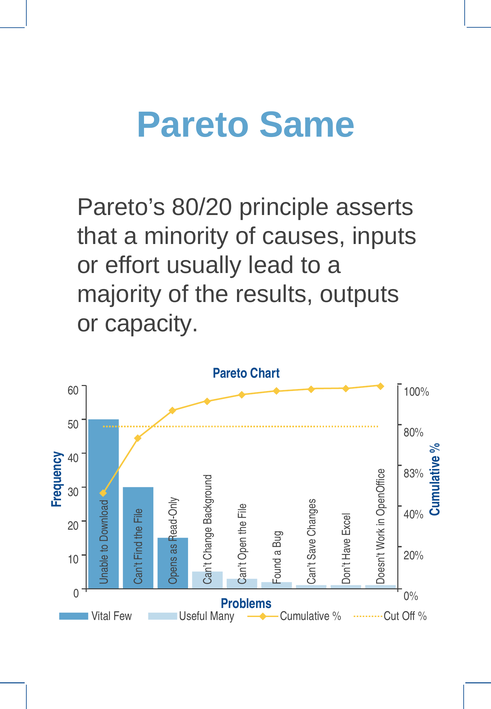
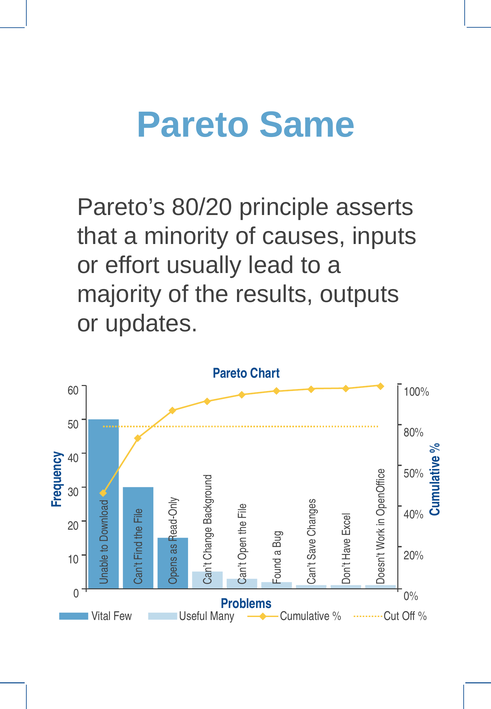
capacity: capacity -> updates (152, 324)
83%: 83% -> 50% (414, 474)
